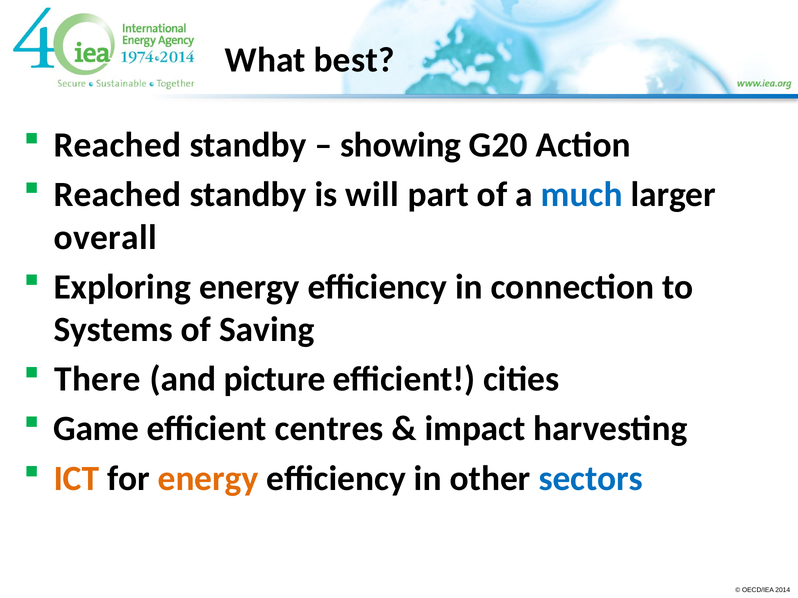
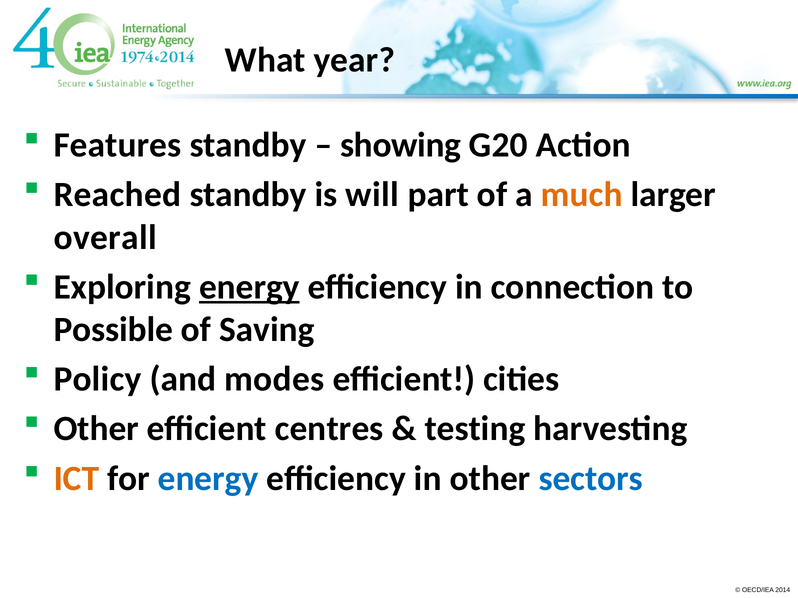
best: best -> year (354, 60)
Reached: Reached -> Features (117, 145)
much colour: blue -> orange (582, 195)
energy underline: none -> present (249, 287)
Systems: Systems -> Possible (113, 330)
There: There -> Policy (97, 379)
picture: picture -> modes (274, 379)
Game: Game -> Other (96, 429)
impact: impact -> testing (475, 429)
energy colour: orange -> blue (208, 479)
